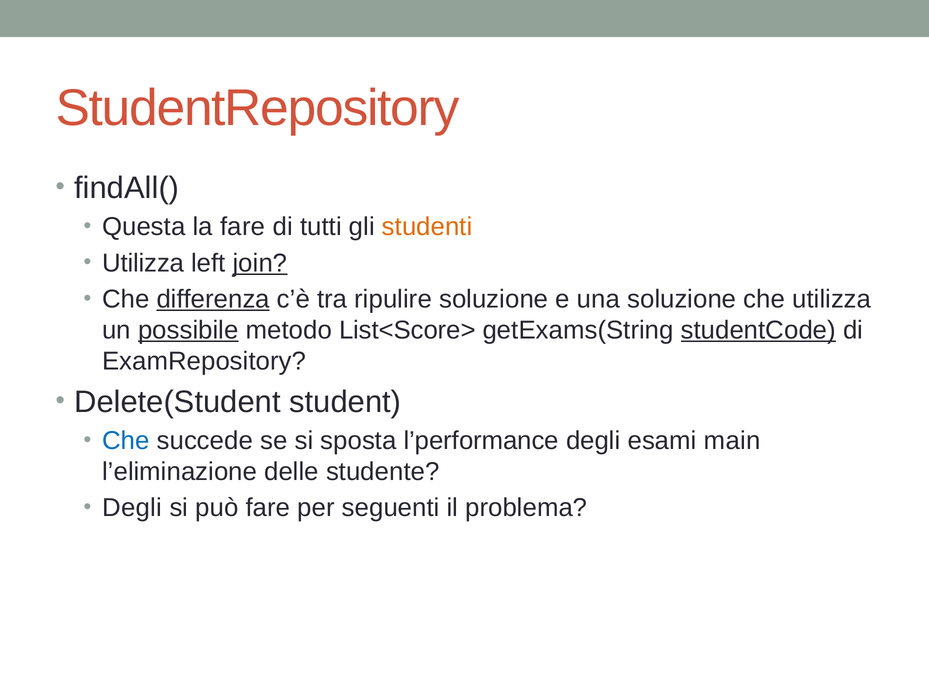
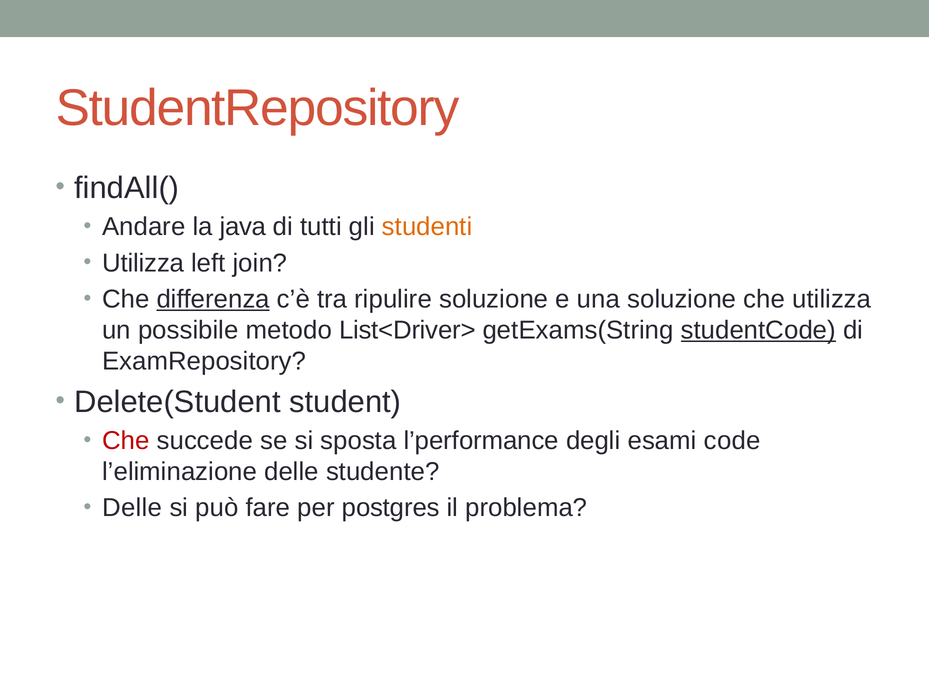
Questa: Questa -> Andare (144, 227)
la fare: fare -> java (243, 227)
join underline: present -> none (260, 263)
possibile underline: present -> none (188, 330)
List<Score>: List<Score> -> List<Driver> (407, 330)
Che colour: blue -> red (126, 441)
main: main -> code (732, 441)
Degli: Degli -> Delle (132, 508)
seguenti: seguenti -> postgres (391, 508)
